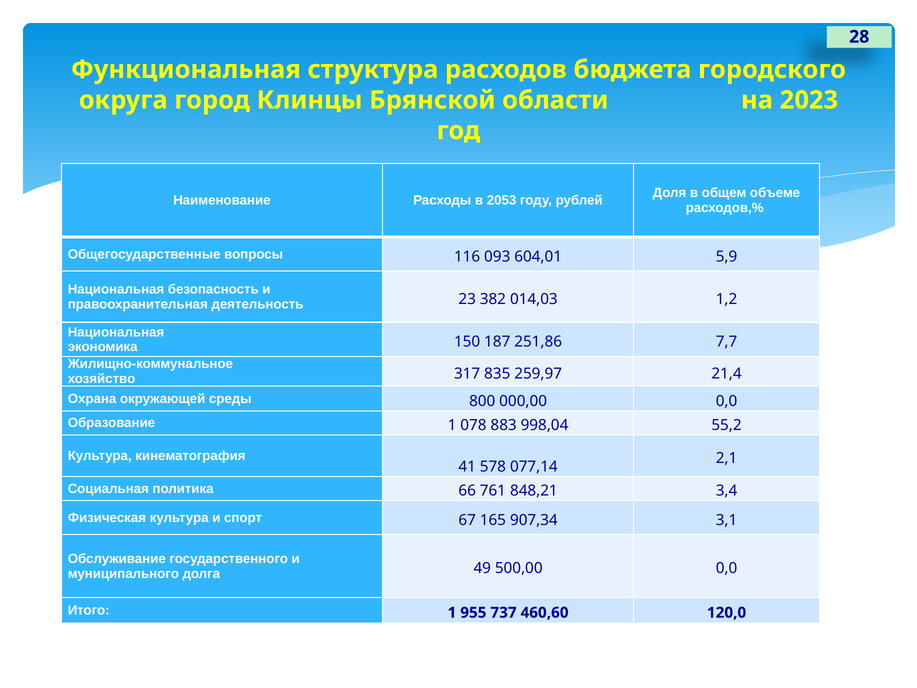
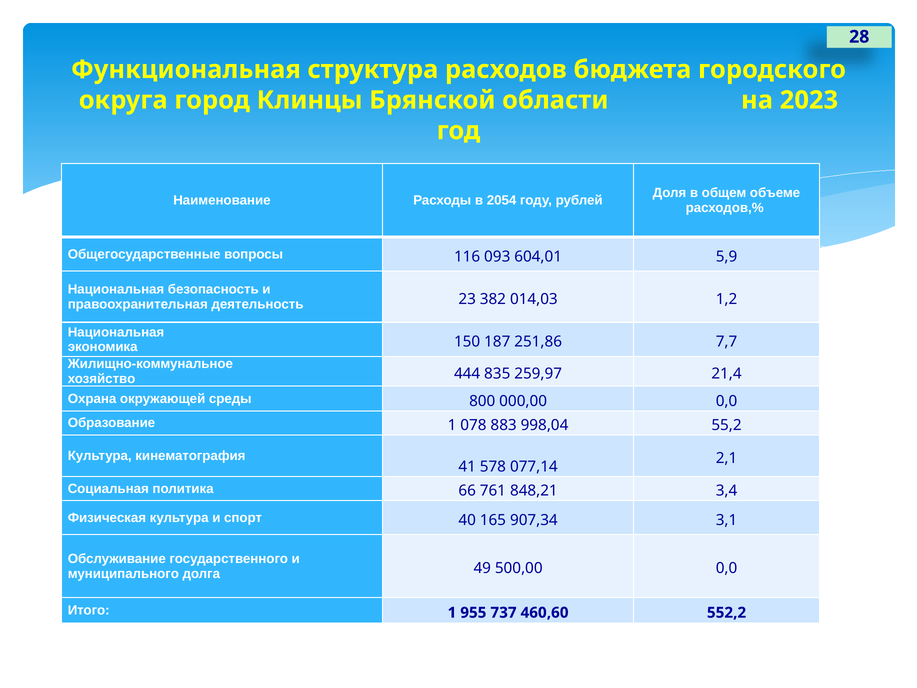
2053: 2053 -> 2054 (502, 200)
317: 317 -> 444 (467, 374)
67: 67 -> 40 (467, 520)
120,0: 120,0 -> 552,2 (727, 612)
